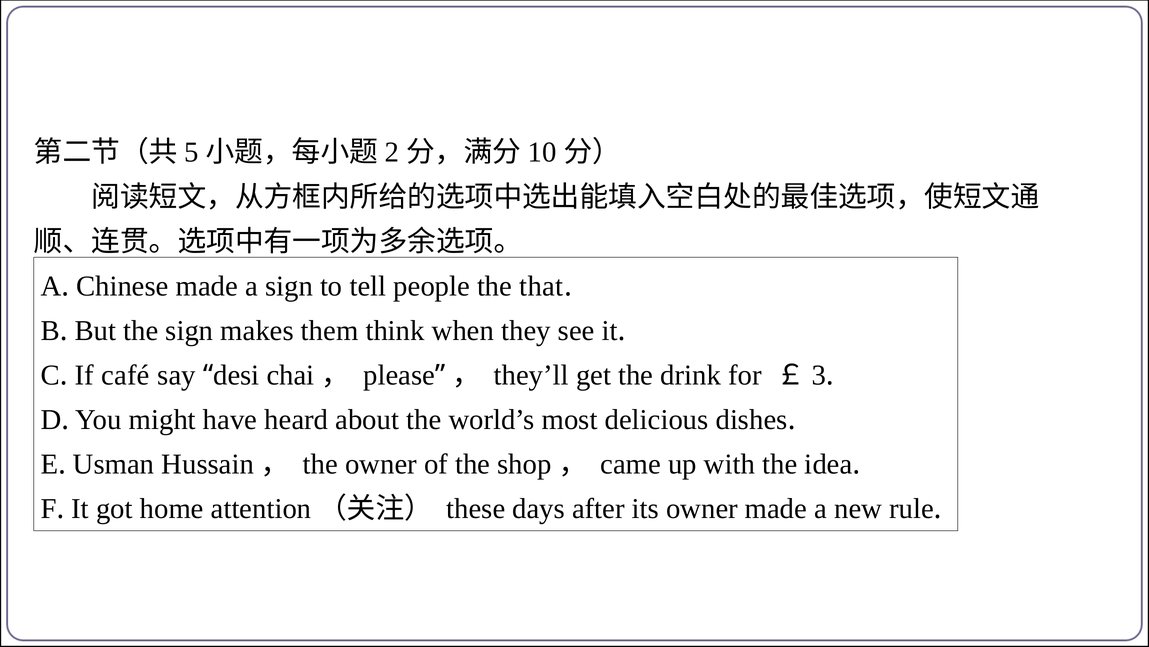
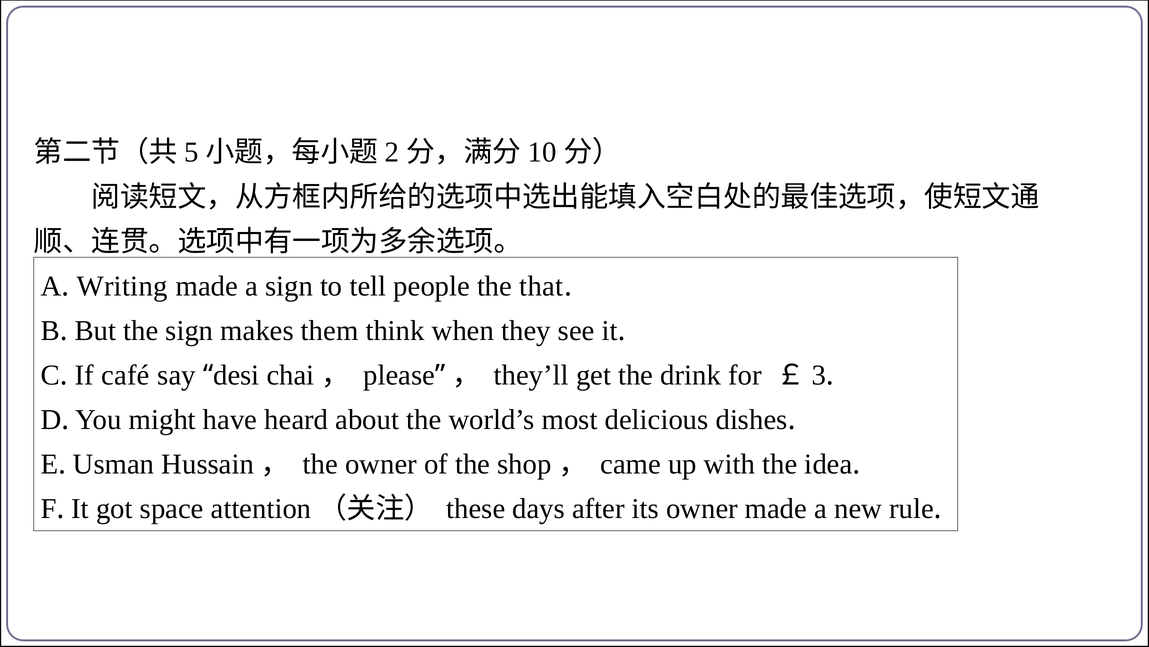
Chinese: Chinese -> Writing (122, 286)
home: home -> space (172, 508)
